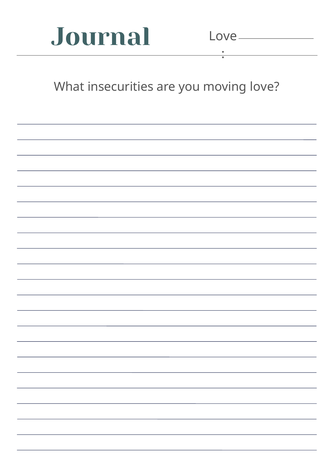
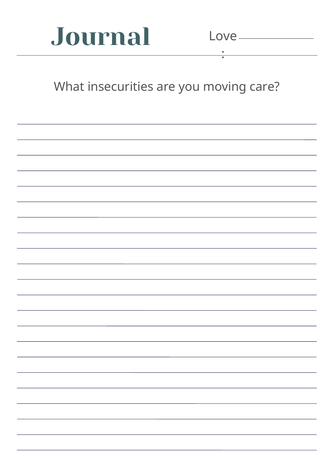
moving love: love -> care (265, 87)
